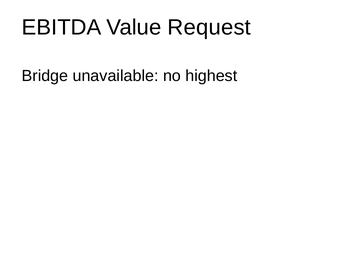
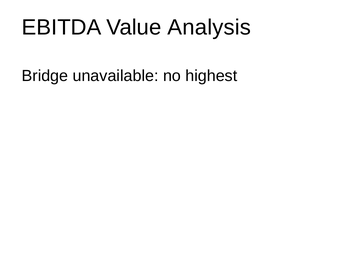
Request: Request -> Analysis (209, 27)
